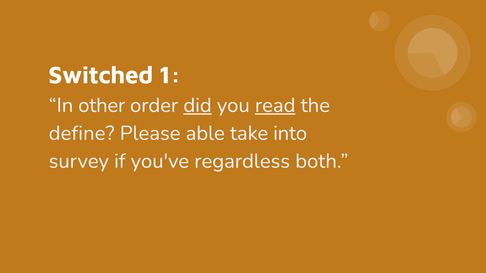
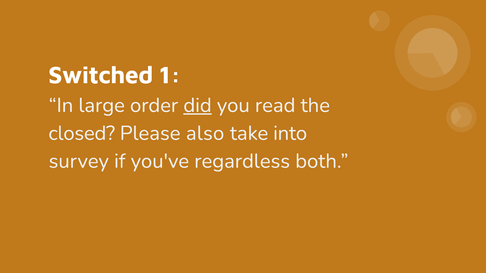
other: other -> large (102, 105)
read underline: present -> none (275, 105)
define: define -> closed (82, 133)
able: able -> also (205, 133)
